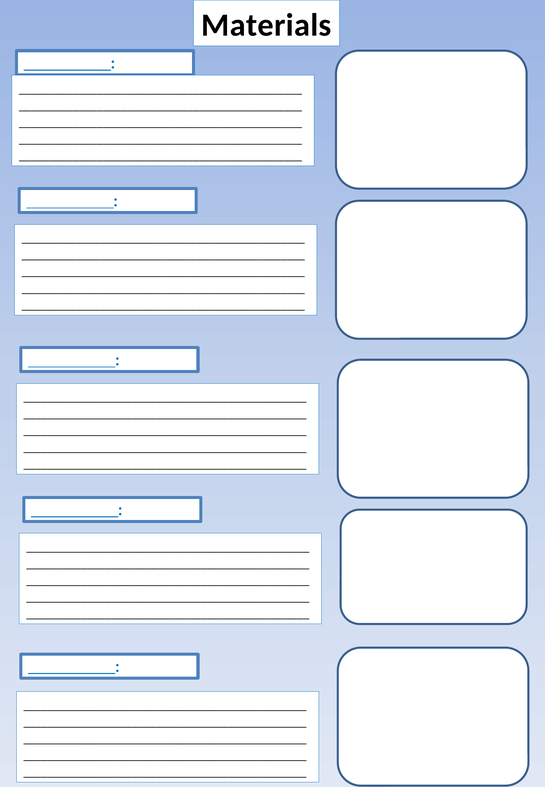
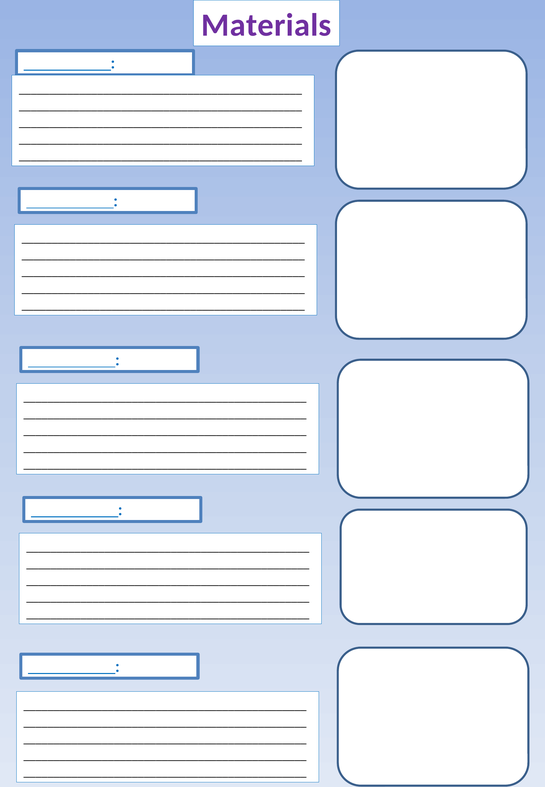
Materials colour: black -> purple (266, 25)
